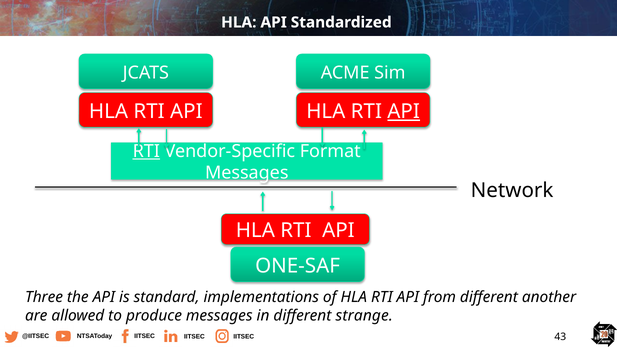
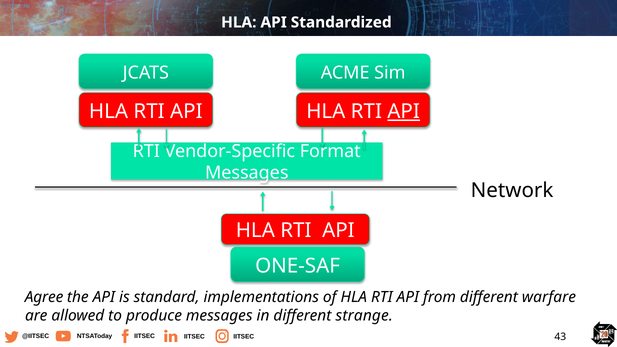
RTI underline: present -> none (146, 151)
Three: Three -> Agree (44, 297)
another: another -> warfare (549, 297)
